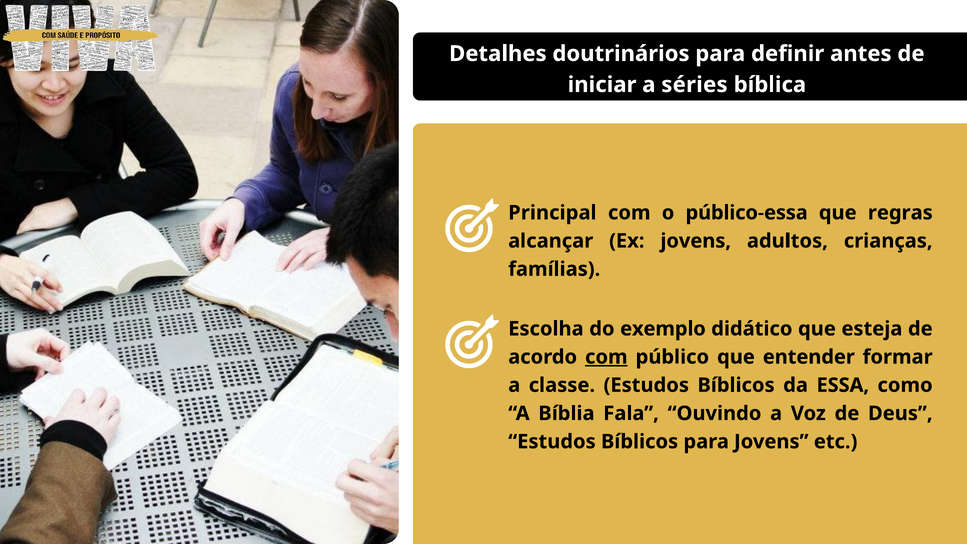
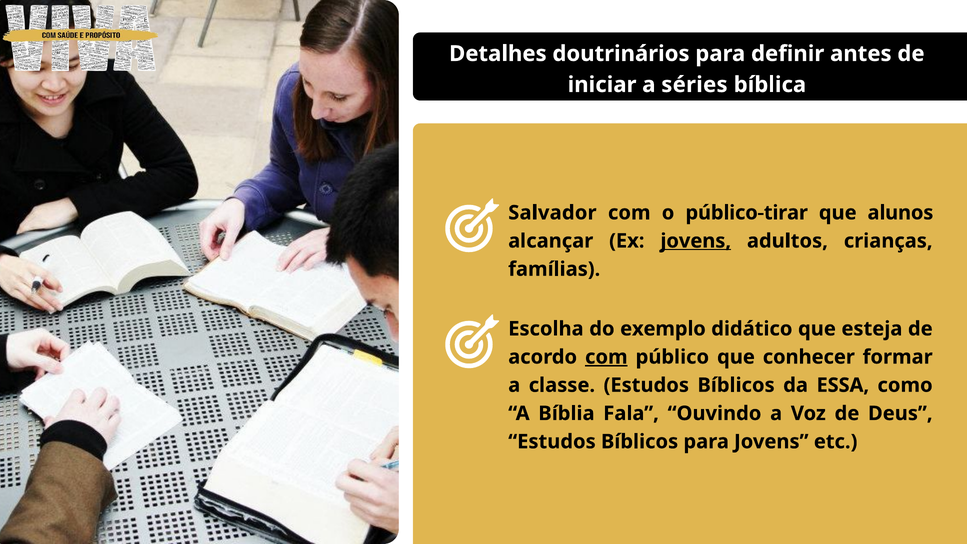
Principal: Principal -> Salvador (552, 213)
público-essa: público-essa -> público-tirar (747, 213)
regras: regras -> alunos (900, 213)
jovens underline: none -> present (696, 241)
entender: entender -> conhecer (809, 357)
